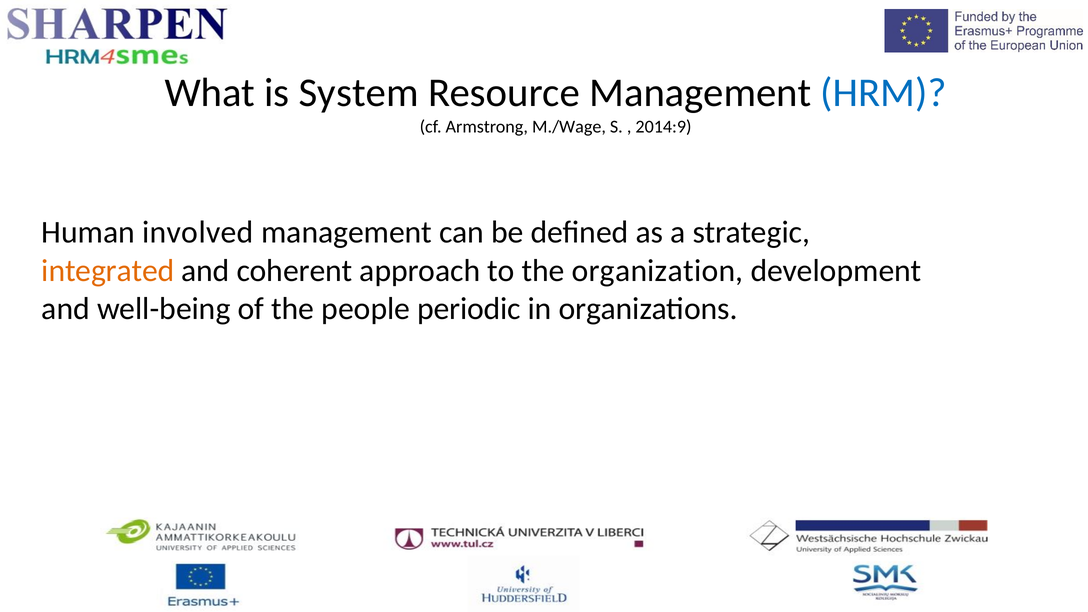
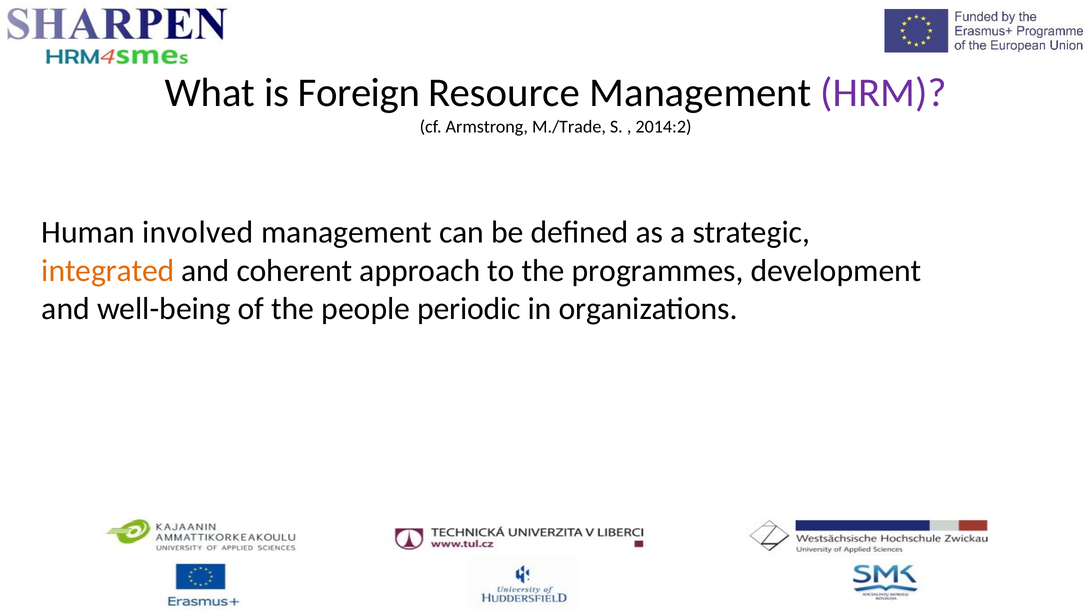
System: System -> Foreign (359, 93)
HRM colour: blue -> purple (883, 93)
M./Wage: M./Wage -> M./Trade (569, 127)
2014:9: 2014:9 -> 2014:2 (664, 127)
organization: organization -> programmes (658, 271)
